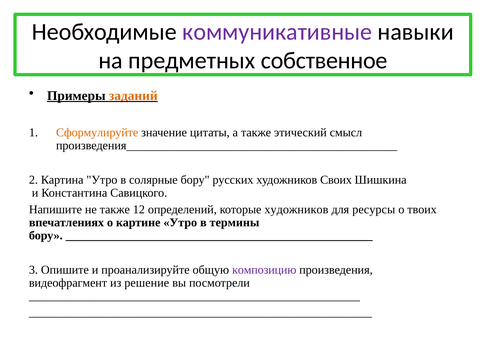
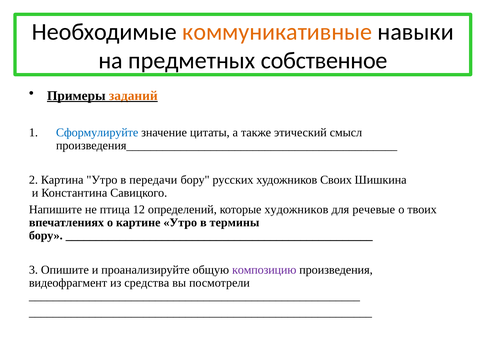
коммуникативные colour: purple -> orange (277, 32)
Сформулируйте colour: orange -> blue (97, 133)
солярные: солярные -> передачи (153, 180)
не также: также -> птица (115, 210)
ресурсы: ресурсы -> речевые (374, 210)
решение: решение -> средства (147, 283)
